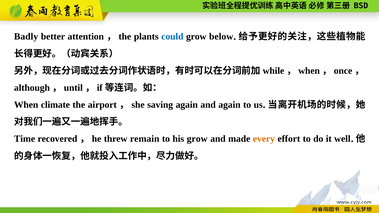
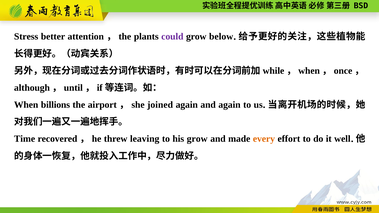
Badly: Badly -> Stress (26, 37)
could colour: blue -> purple (172, 37)
climate: climate -> billions (55, 105)
saving: saving -> joined (160, 105)
remain: remain -> leaving (145, 139)
